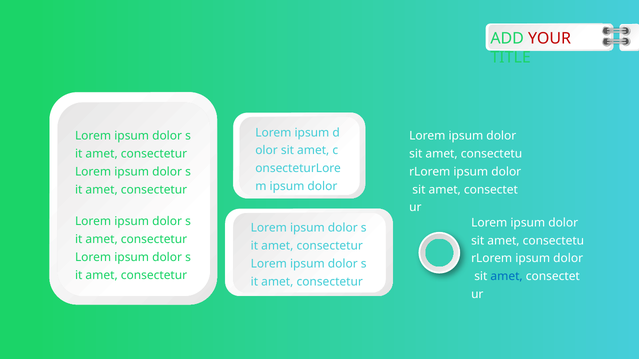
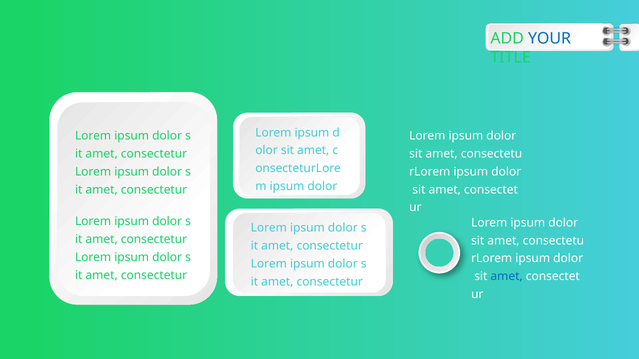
YOUR colour: red -> blue (549, 39)
